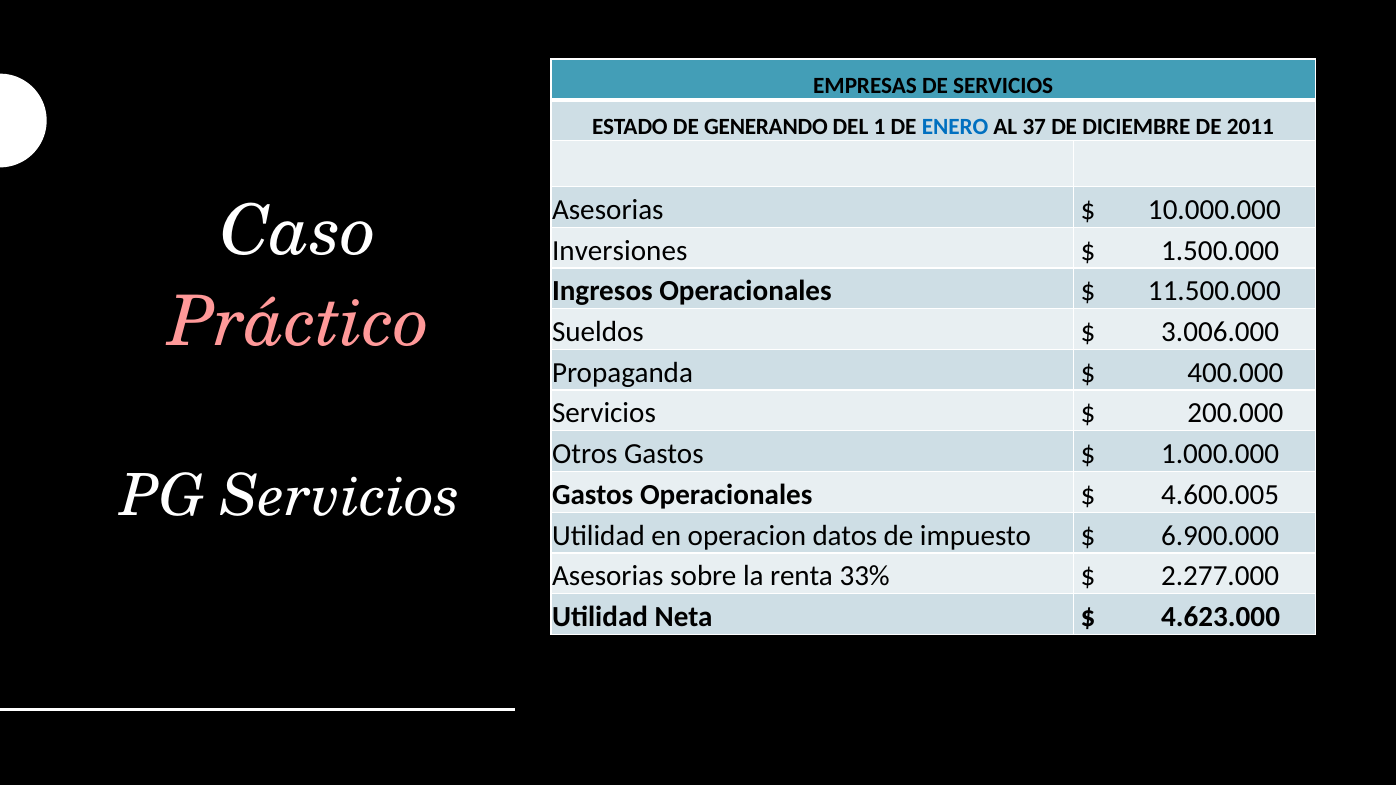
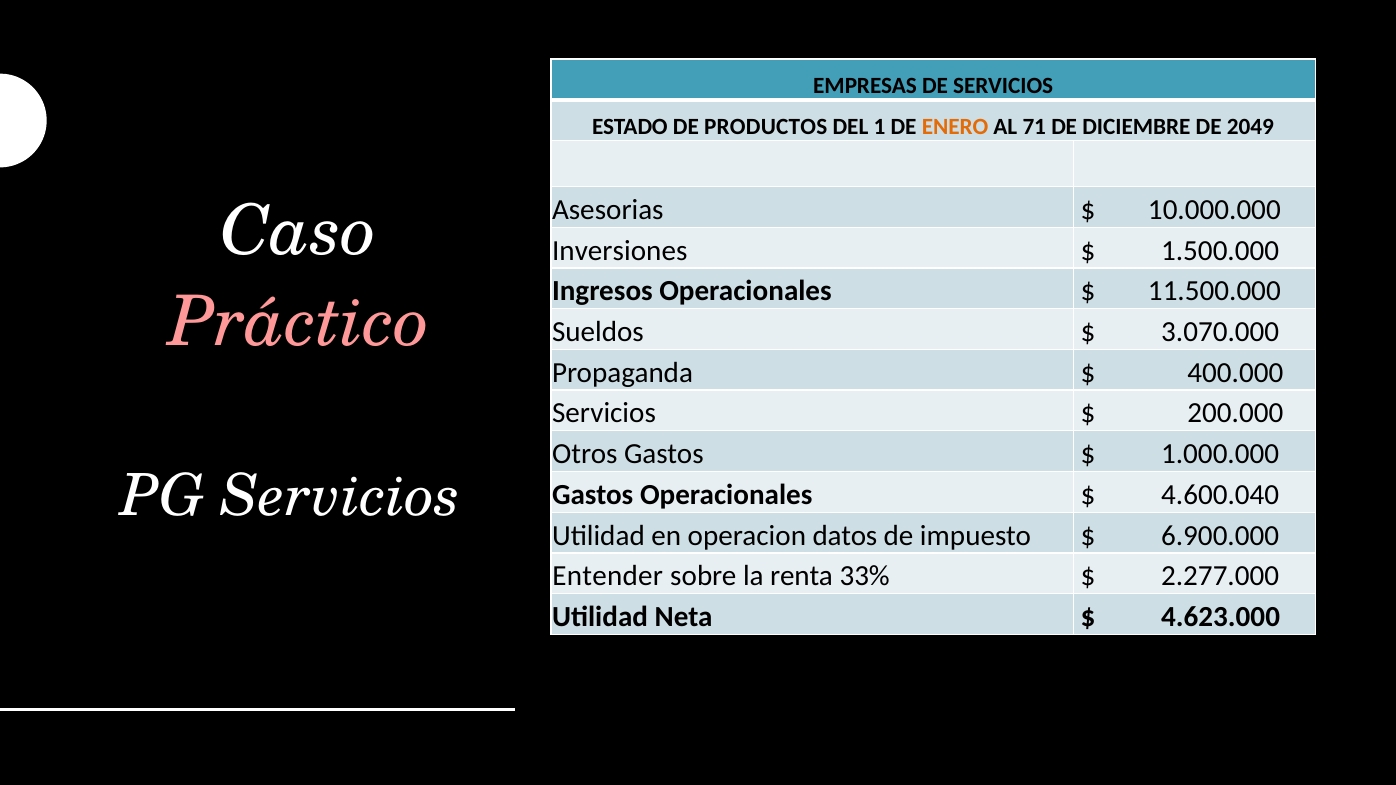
GENERANDO: GENERANDO -> PRODUCTOS (766, 127)
ENERO colour: blue -> orange (955, 127)
37: 37 -> 71 (1034, 127)
2011: 2011 -> 2049 (1250, 127)
3.006.000: 3.006.000 -> 3.070.000 (1220, 332)
4.600.005: 4.600.005 -> 4.600.040 (1220, 495)
Asesorias: Asesorias -> Entender (608, 576)
